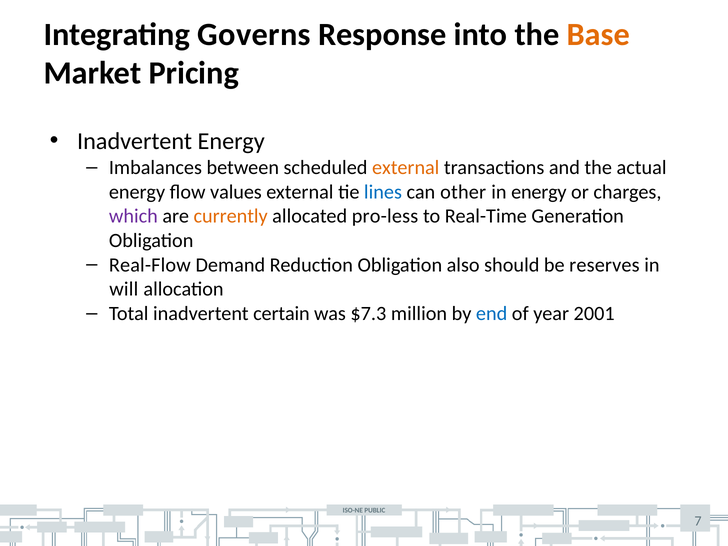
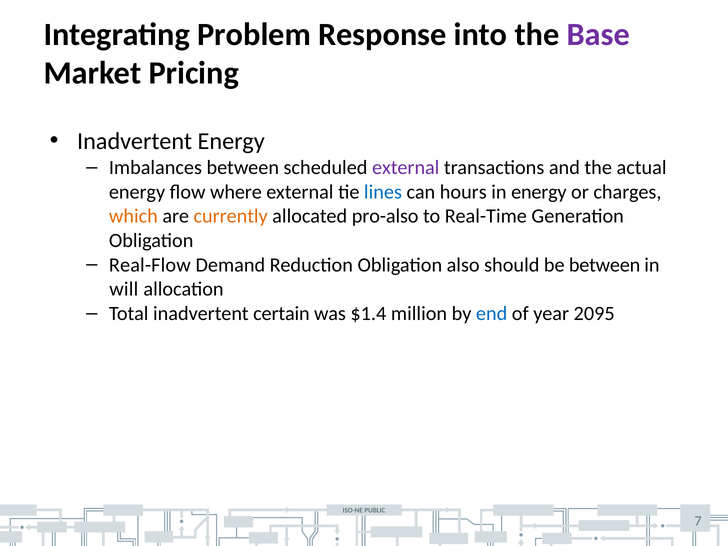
Governs: Governs -> Problem (254, 34)
Base colour: orange -> purple (598, 34)
external colour: orange -> purple (406, 168)
values: values -> where (236, 192)
other: other -> hours (463, 192)
which colour: purple -> orange (133, 216)
pro-less: pro-less -> pro-also (385, 216)
be reserves: reserves -> between (605, 265)
$7.3: $7.3 -> $1.4 (368, 313)
2001: 2001 -> 2095 (594, 313)
